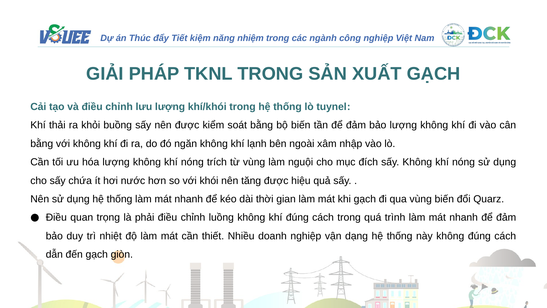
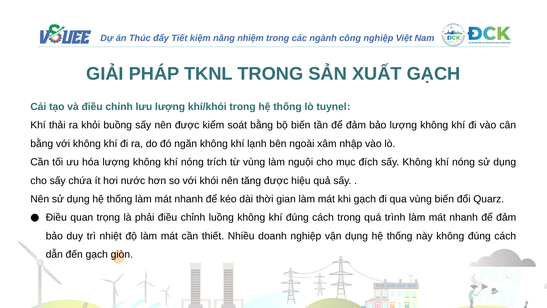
vận dạng: dạng -> dụng (357, 236)
